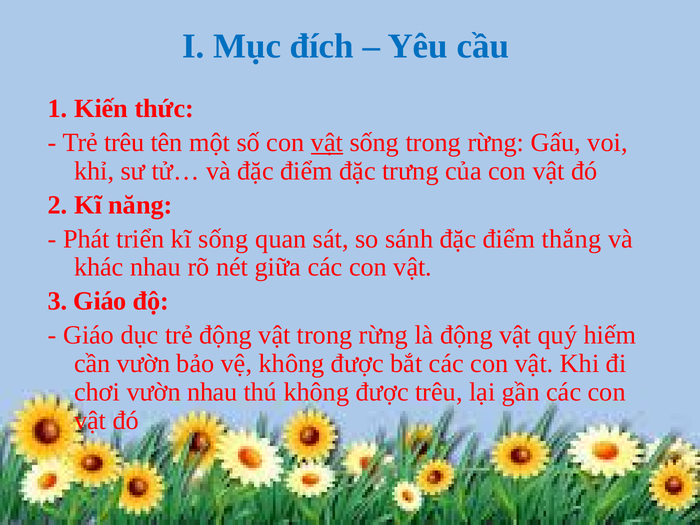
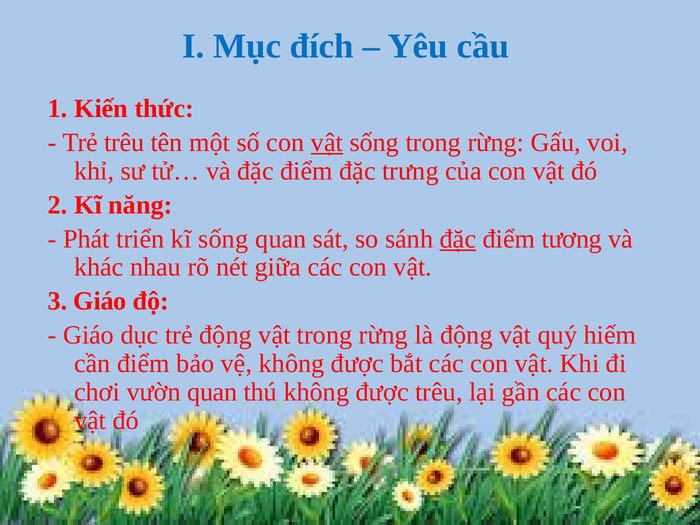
đặc underline: none -> present (458, 239)
thắng: thắng -> tương (572, 239)
cần vườn: vườn -> điểm (143, 364)
vườn nhau: nhau -> quan (212, 392)
